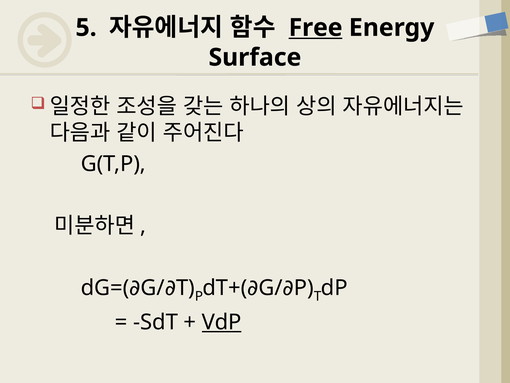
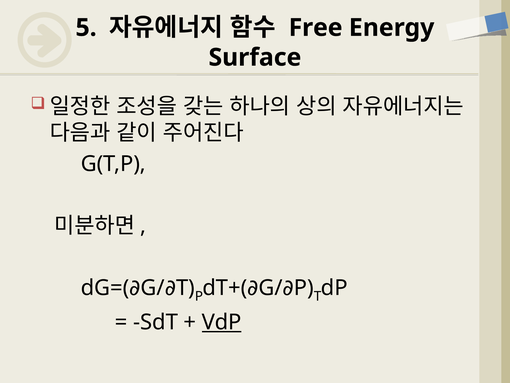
Free underline: present -> none (316, 28)
